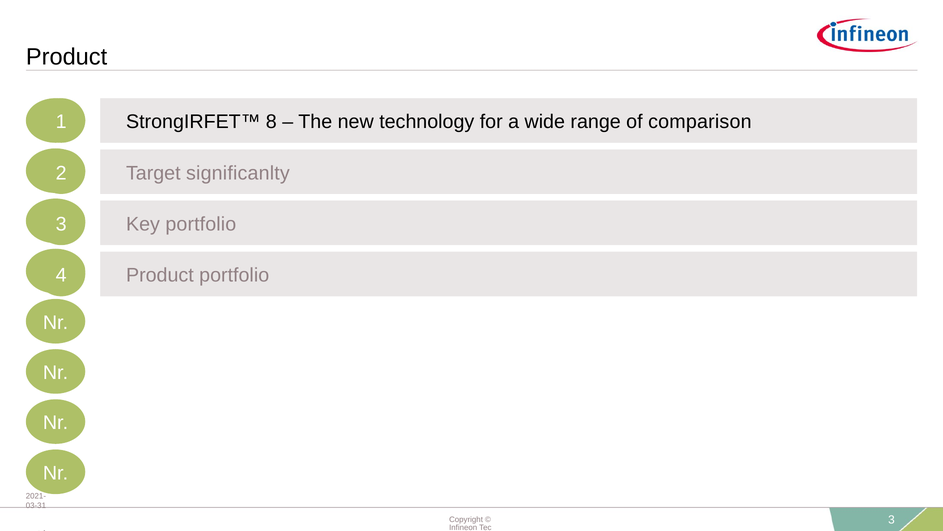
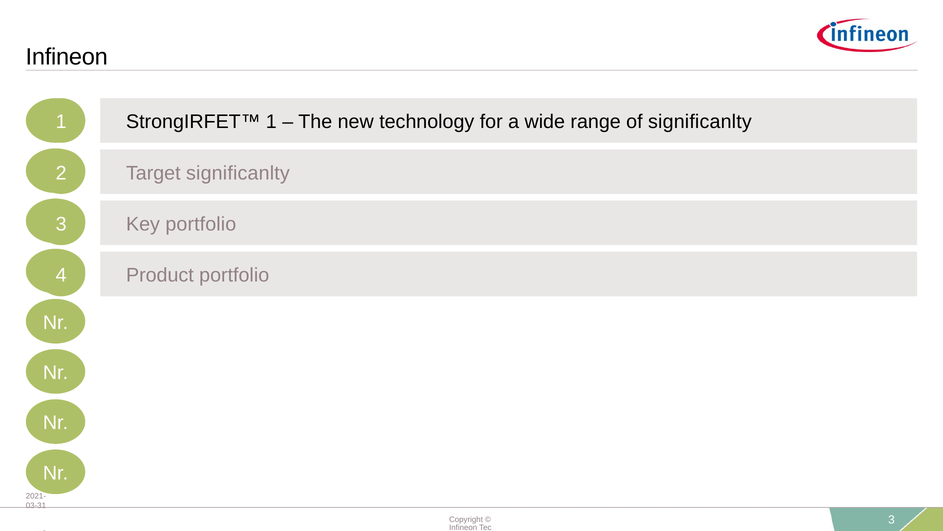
Product: Product -> Infineon (67, 57)
StrongIRFET™ 8: 8 -> 1 (271, 122)
of comparison: comparison -> significanlty (700, 122)
